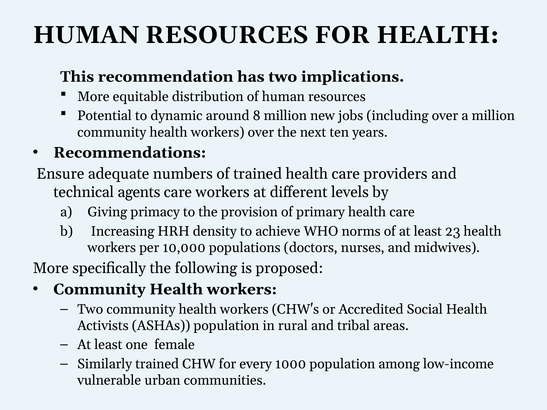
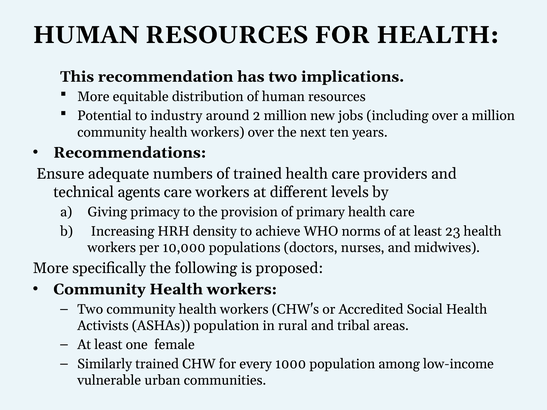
dynamic: dynamic -> industry (176, 116)
8: 8 -> 2 (257, 116)
